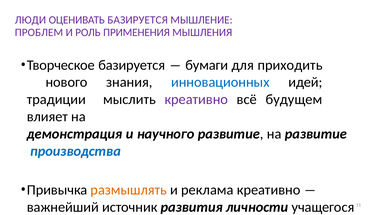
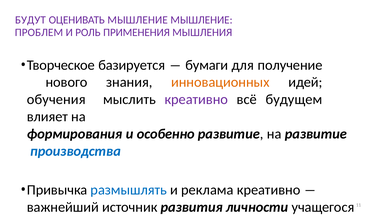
ЛЮДИ: ЛЮДИ -> БУДУТ (30, 20)
ОЦЕНИВАТЬ БАЗИРУЕТСЯ: БАЗИРУЕТСЯ -> МЫШЛЕНИЕ (138, 20)
приходить: приходить -> получение (290, 65)
инновационных colour: blue -> orange (220, 82)
традиции: традиции -> обучения (56, 100)
демонстрация: демонстрация -> формирования (75, 134)
научного: научного -> особенно (166, 134)
размышлять colour: orange -> blue (129, 190)
